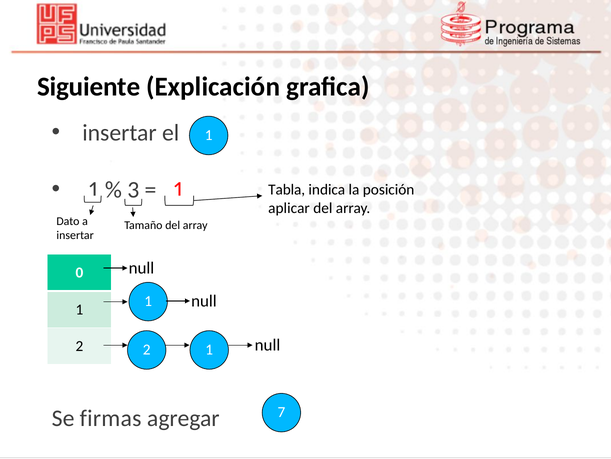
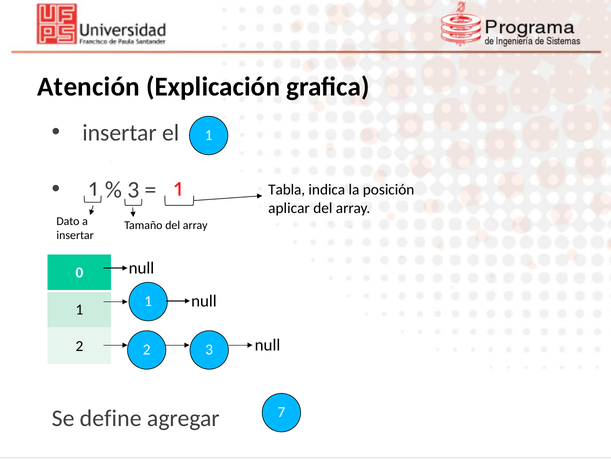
Siguiente: Siguiente -> Atención (89, 87)
2 1: 1 -> 3 (209, 349)
firmas: firmas -> define (111, 418)
